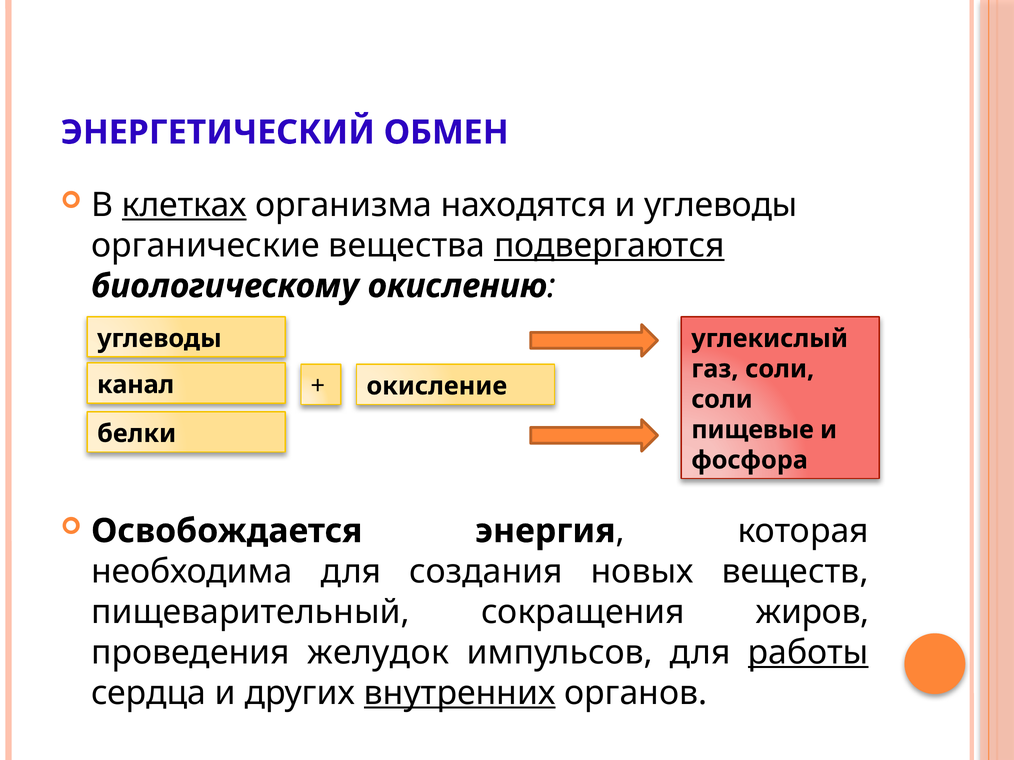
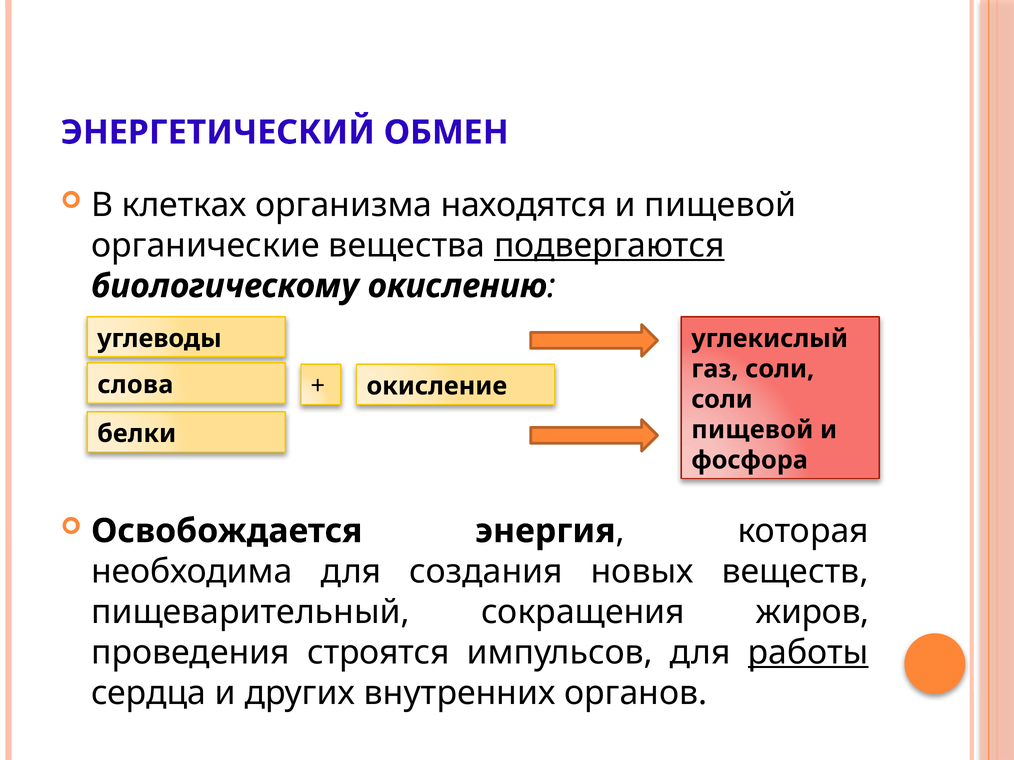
клетках underline: present -> none (184, 205)
и углеводы: углеводы -> пищевой (720, 205)
канал: канал -> слова (135, 385)
пищевые: пищевые -> пищевой (752, 430)
желудок: желудок -> строятся (379, 653)
внутренних underline: present -> none (460, 694)
